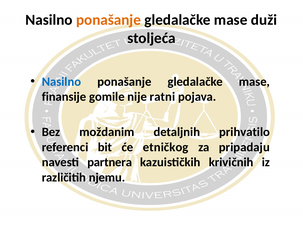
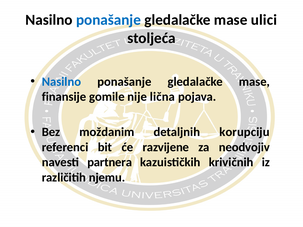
ponašanje colour: orange -> blue (108, 20)
duži: duži -> ulici (264, 20)
ratni: ratni -> lična (162, 97)
prihvatilo: prihvatilo -> korupciju (245, 132)
etničkog: etničkog -> razvijene (166, 147)
pripadaju: pripadaju -> neodvojiv (244, 147)
